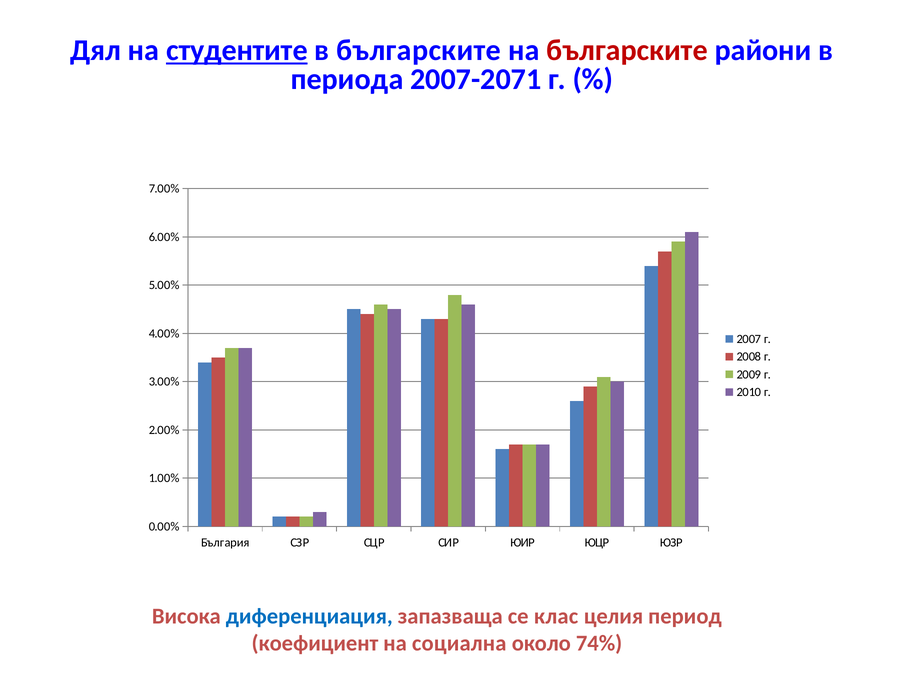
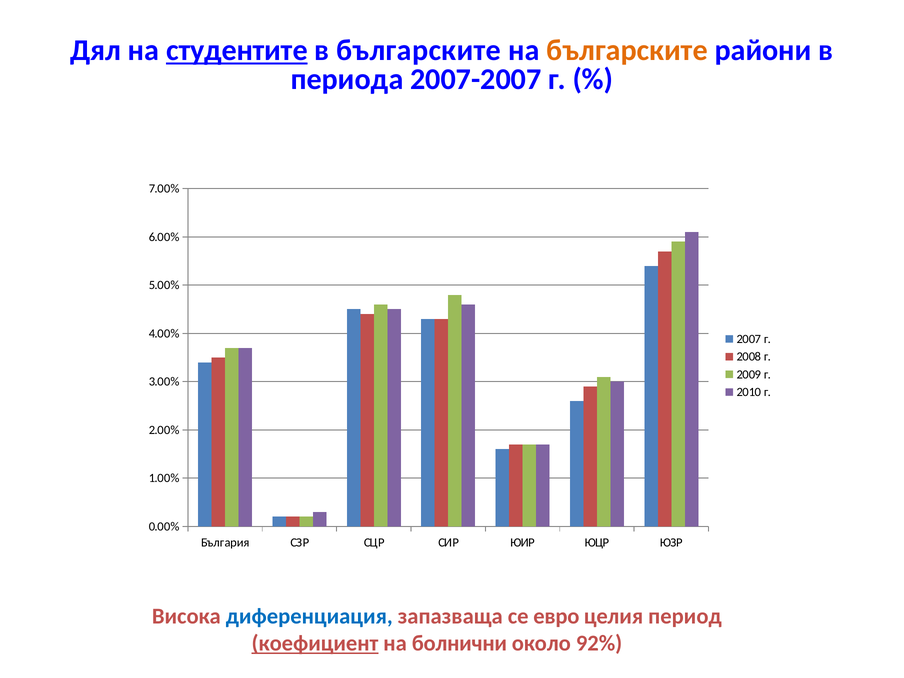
българските colour: red -> orange (627, 51)
2007-2071: 2007-2071 -> 2007-2007 (476, 79)
клас: клас -> евро (556, 616)
коефициент underline: none -> present (315, 643)
социална: социална -> болнични (459, 643)
74%: 74% -> 92% (599, 643)
